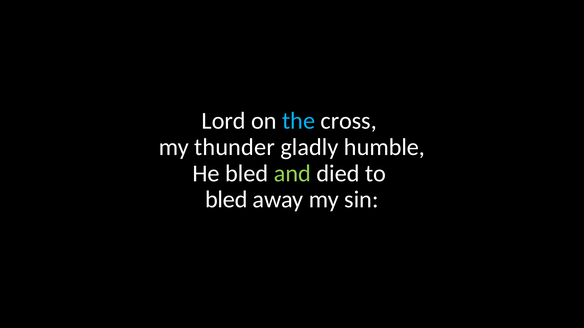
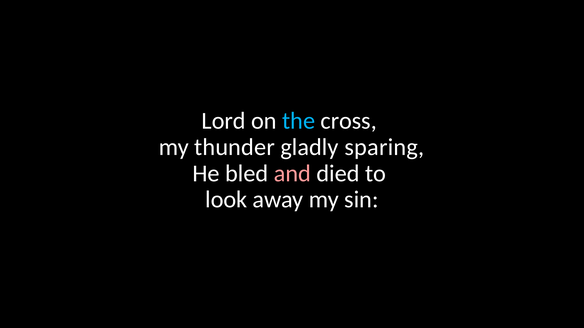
humble: humble -> sparing (384, 147)
and colour: light green -> pink (292, 174)
bled: bled -> look (226, 200)
